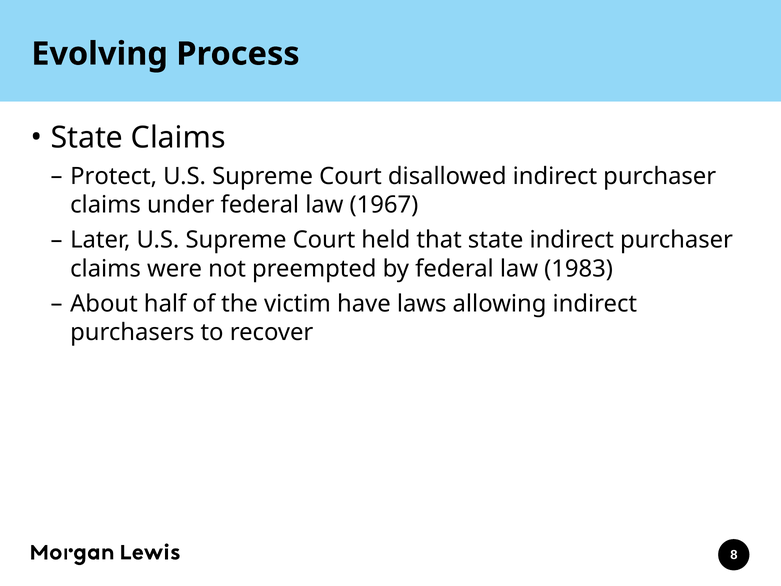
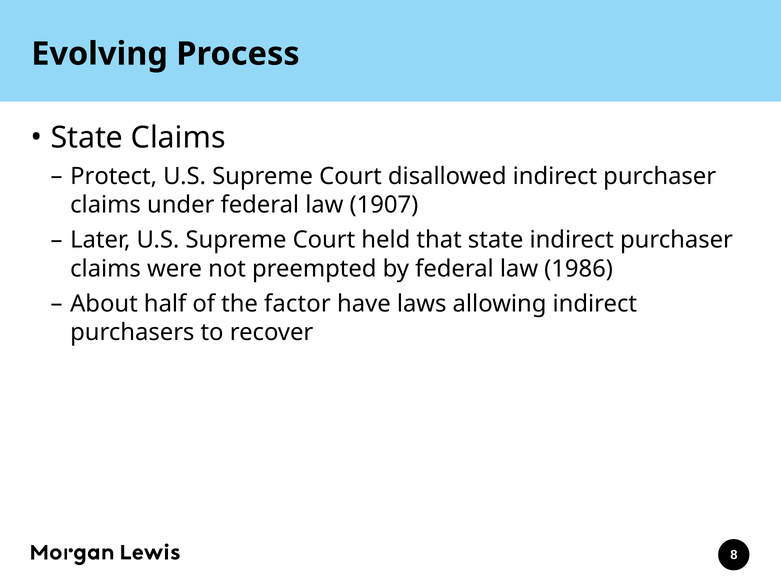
1967: 1967 -> 1907 (384, 205)
1983: 1983 -> 1986 (579, 269)
victim: victim -> factor (297, 304)
